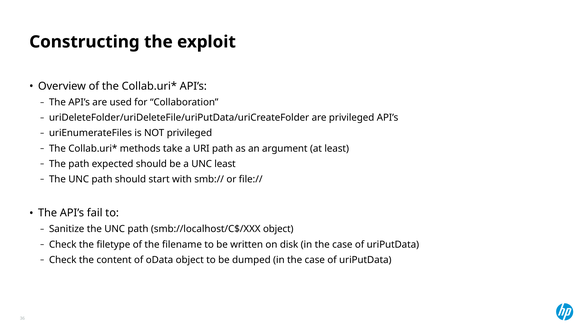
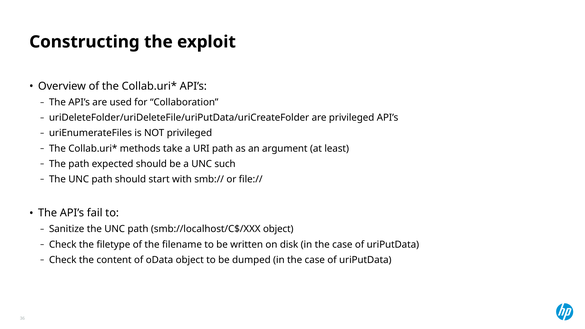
UNC least: least -> such (225, 164)
